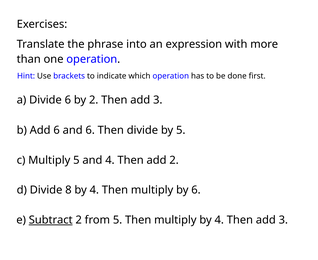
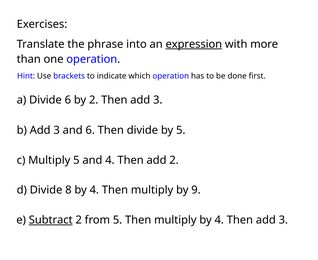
expression underline: none -> present (194, 44)
b Add 6: 6 -> 3 (57, 130)
by 6: 6 -> 9 (196, 191)
